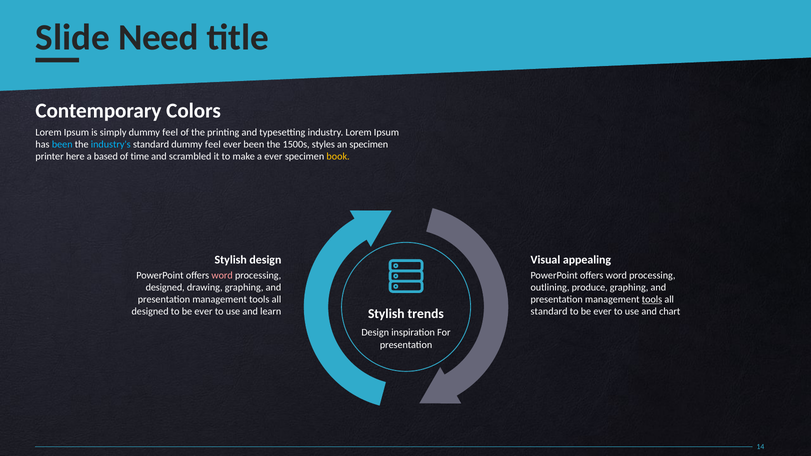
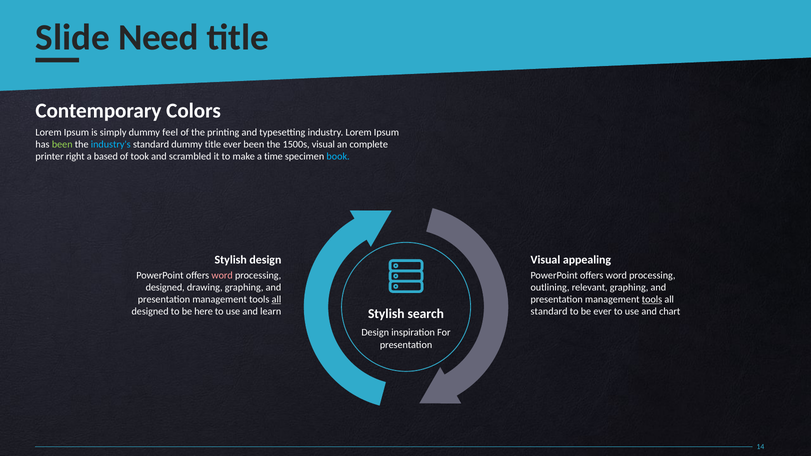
been colour: light blue -> light green (62, 145)
standard dummy feel: feel -> title (213, 145)
1500s styles: styles -> visual (323, 145)
an specimen: specimen -> complete (369, 145)
here: here -> right (75, 157)
time: time -> took (140, 157)
a ever: ever -> time (273, 157)
book colour: yellow -> light blue (338, 157)
produce: produce -> relevant (590, 287)
all underline: none -> present (276, 300)
designed to be ever: ever -> here (204, 312)
trends: trends -> search (426, 314)
